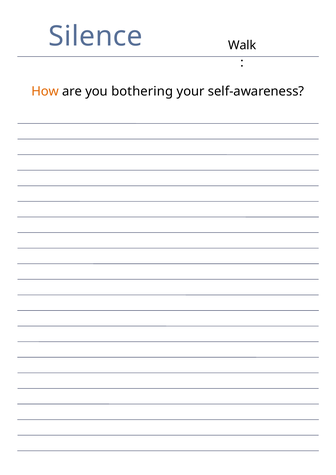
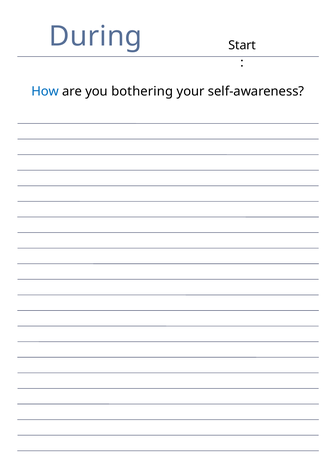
Silence: Silence -> During (95, 36)
Walk: Walk -> Start (242, 45)
How colour: orange -> blue (45, 91)
